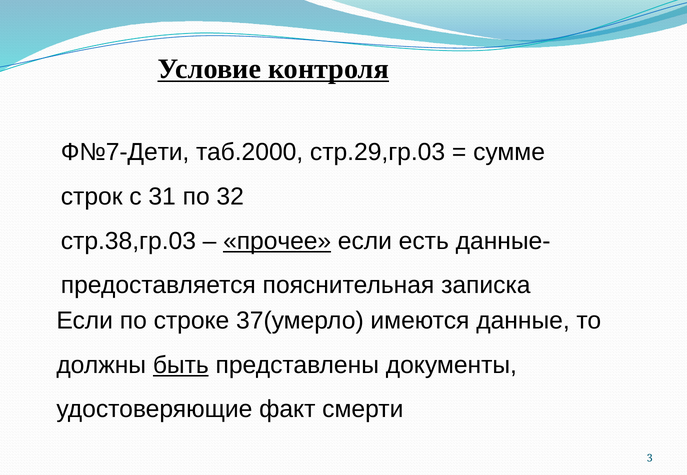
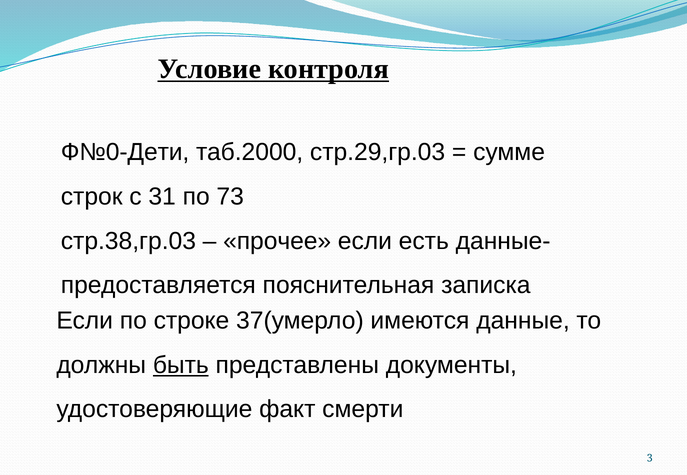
Ф№7-Дети: Ф№7-Дети -> Ф№0-Дети (125, 152)
32: 32 -> 73 (230, 197)
прочее underline: present -> none (277, 241)
